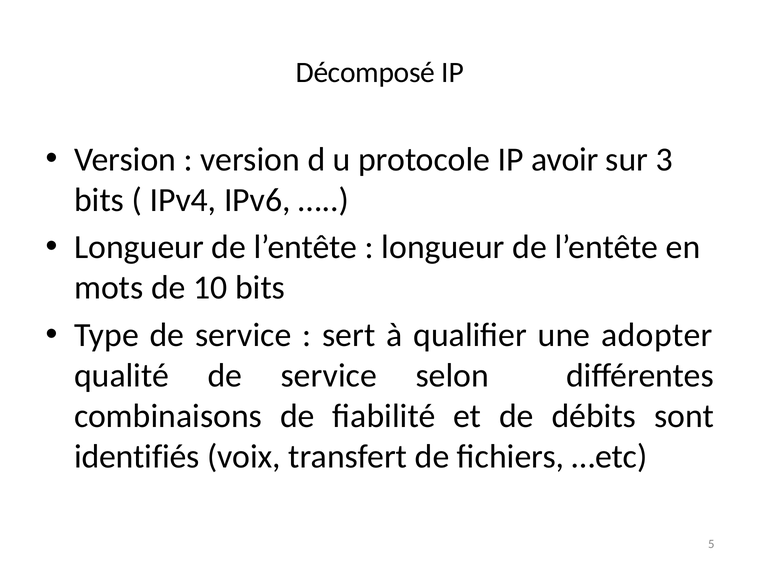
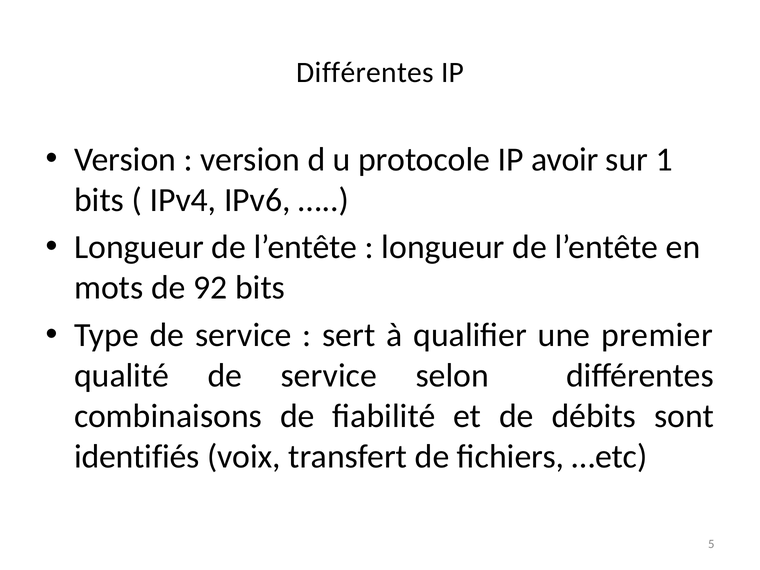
Décomposé: Décomposé -> Différentes (365, 72)
3: 3 -> 1 (664, 159)
10: 10 -> 92 (210, 288)
adopter: adopter -> premier (657, 335)
